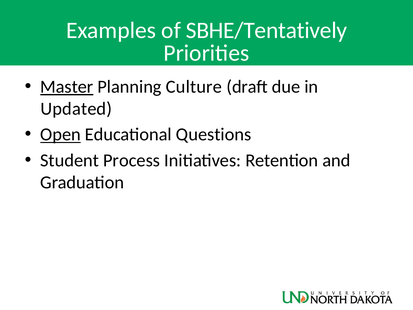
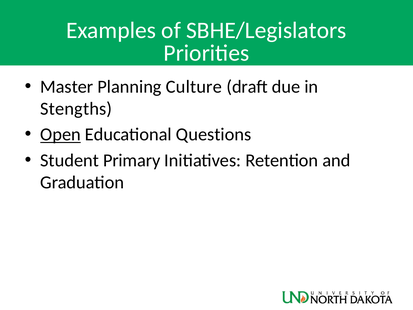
SBHE/Tentatively: SBHE/Tentatively -> SBHE/Legislators (266, 30)
Master underline: present -> none (67, 87)
Updated: Updated -> Stengths (76, 109)
Process: Process -> Primary (132, 160)
